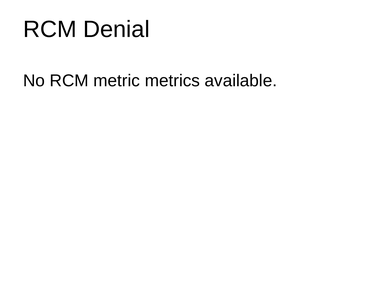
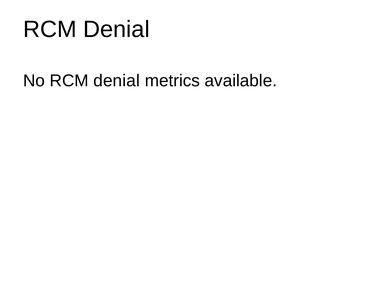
No RCM metric: metric -> denial (117, 81)
